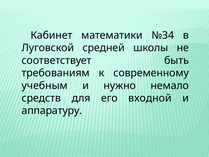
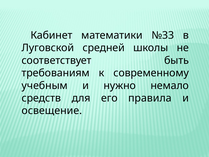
№34: №34 -> №33 (163, 35)
входной: входной -> правила (150, 98)
аппаратуру: аппаратуру -> освещение (52, 110)
